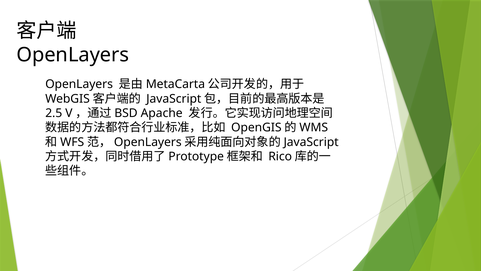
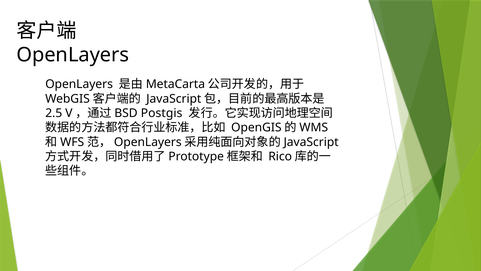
Apache: Apache -> Postgis (162, 113)
